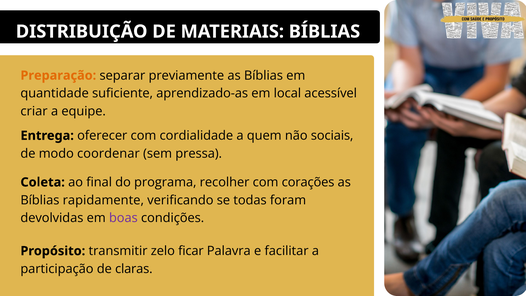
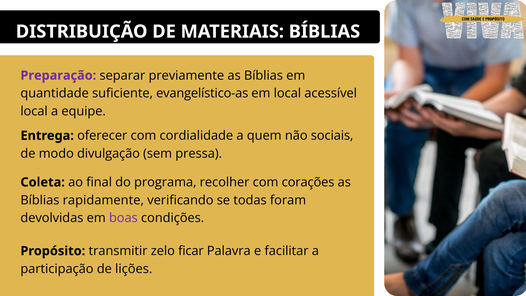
Preparação colour: orange -> purple (58, 75)
aprendizado-as: aprendizado-as -> evangelístico-as (202, 93)
criar: criar -> local (34, 111)
coordenar: coordenar -> divulgação (109, 153)
claras: claras -> lições (134, 269)
